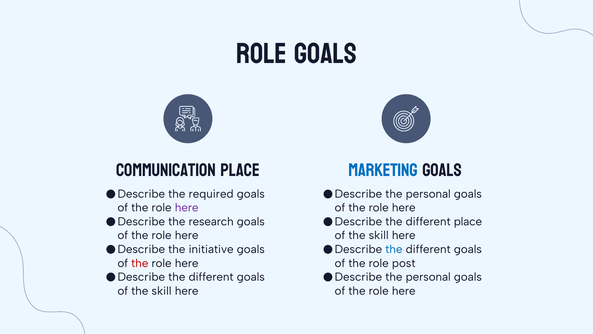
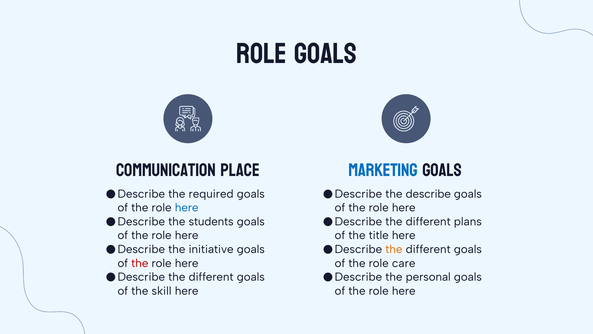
personal: personal -> describe (428, 194)
here colour: purple -> blue (187, 207)
research: research -> students (211, 221)
different place: place -> plans (468, 221)
skill: skill -> title (379, 235)
the colour: blue -> orange (394, 249)
post: post -> care (404, 263)
